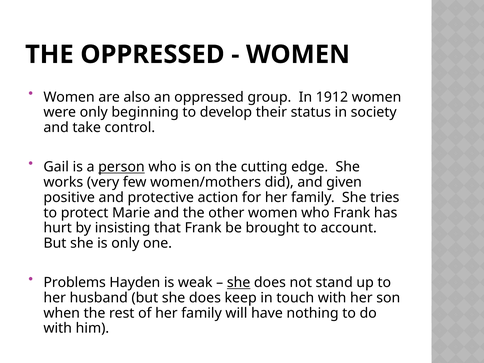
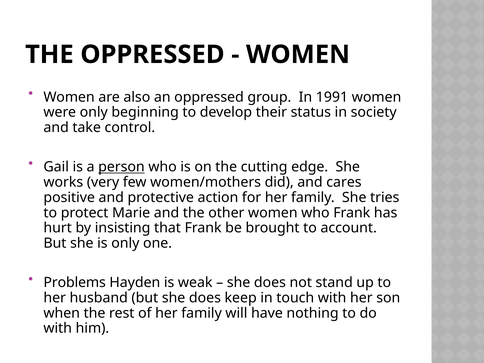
1912: 1912 -> 1991 (332, 97)
given: given -> cares (344, 182)
she underline: present -> none (239, 283)
